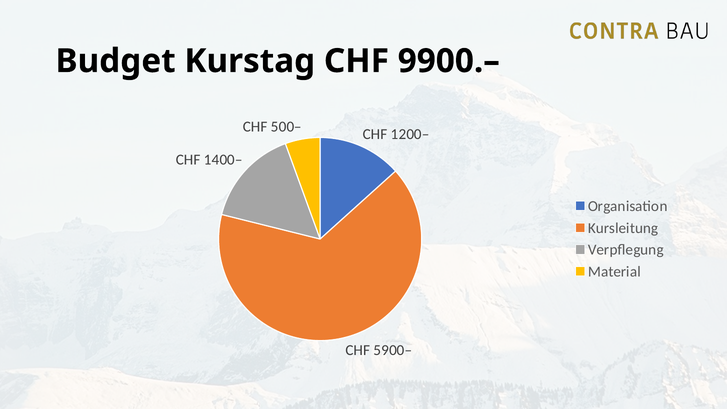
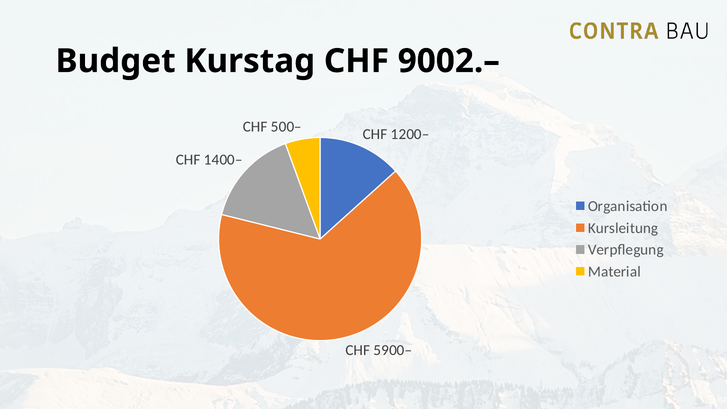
9900.–: 9900.– -> 9002.– (449, 61)
